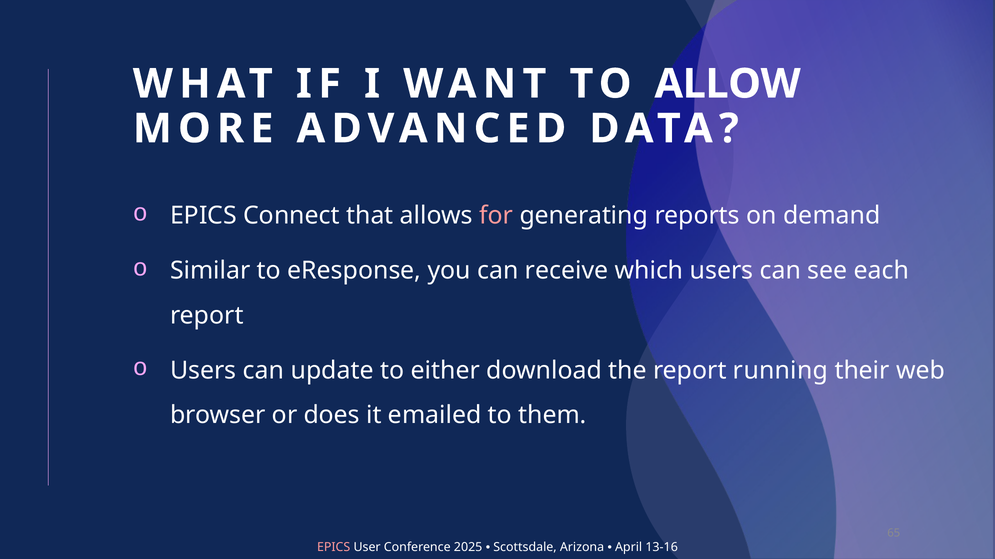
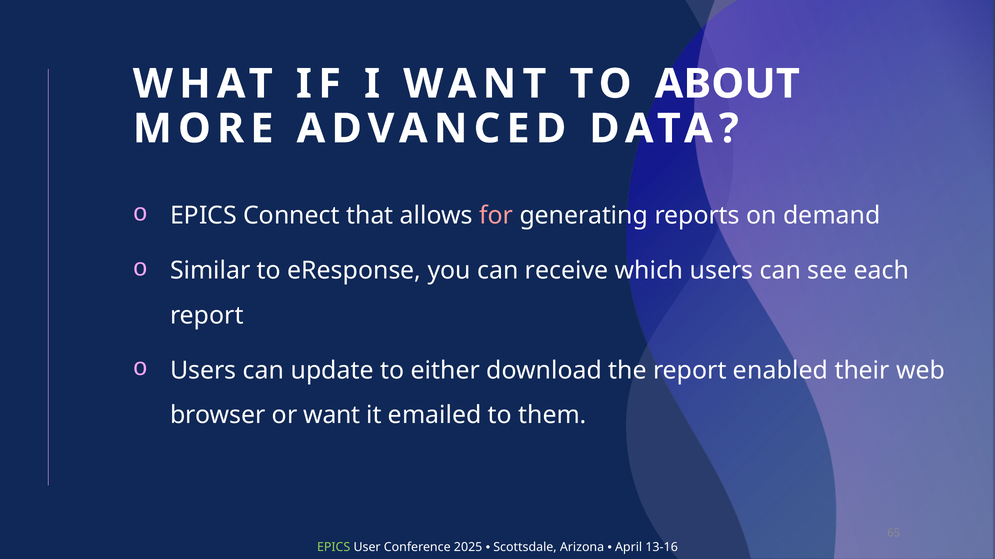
ALLOW: ALLOW -> ABOUT (727, 84)
running: running -> enabled (781, 371)
or does: does -> want (332, 416)
EPICS colour: pink -> light green (334, 548)
